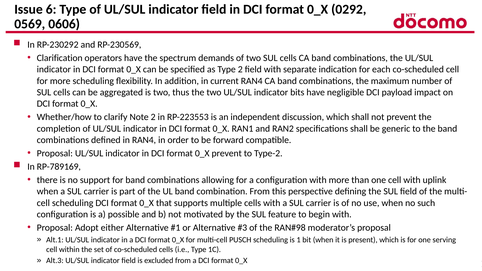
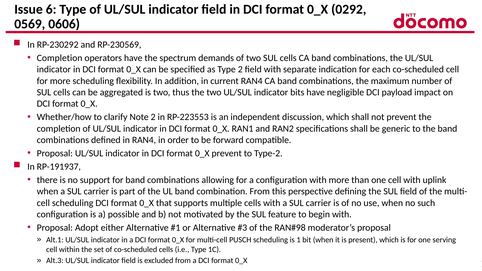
Clarification: Clarification -> Completion (60, 58)
RP-789169: RP-789169 -> RP-191937 (59, 167)
